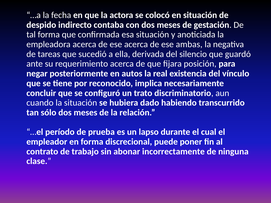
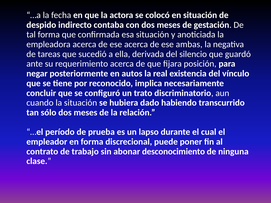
incorrectamente: incorrectamente -> desconocimiento (173, 152)
